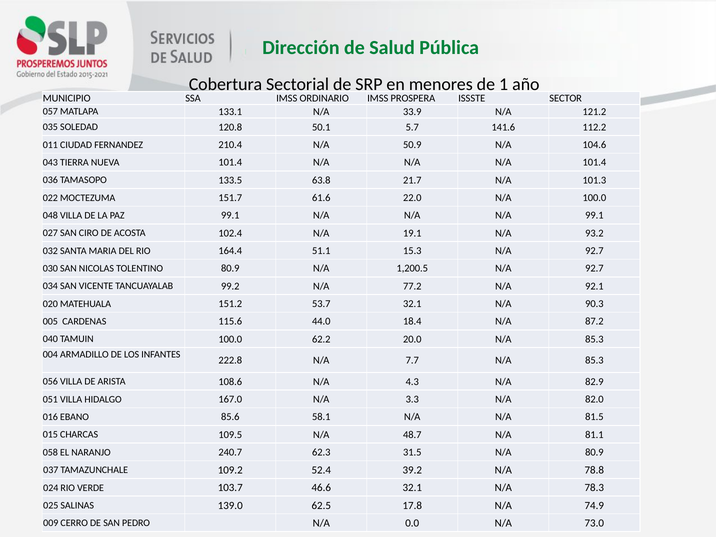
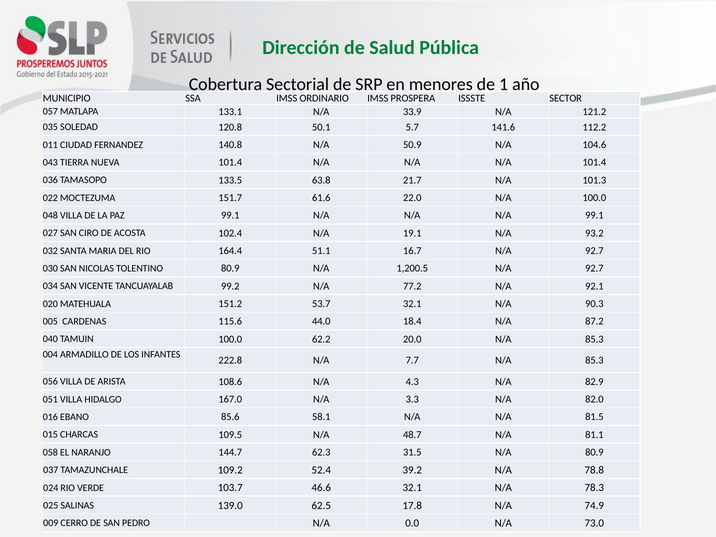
210.4: 210.4 -> 140.8 (230, 145)
15.3: 15.3 -> 16.7 (412, 251)
240.7: 240.7 -> 144.7 (230, 452)
